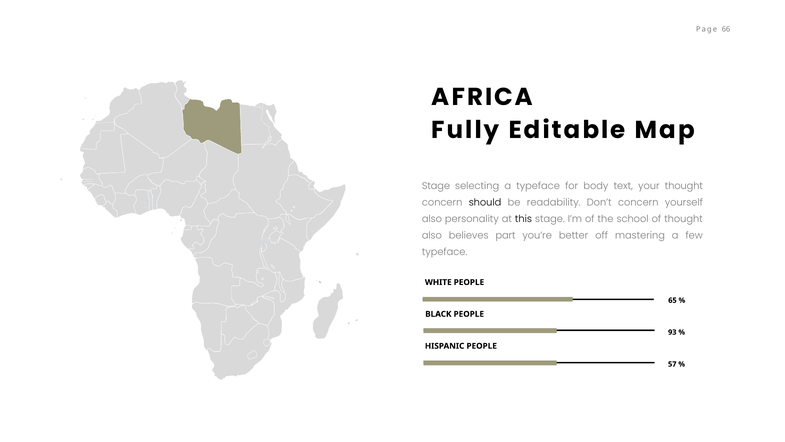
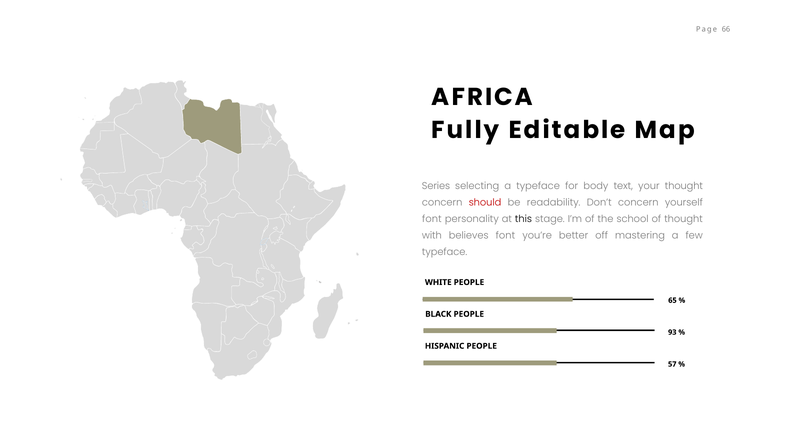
Stage: Stage -> Series (436, 186)
should colour: black -> red (485, 202)
also: also -> font (432, 219)
also: also -> with (432, 235)
believes part: part -> font (505, 235)
